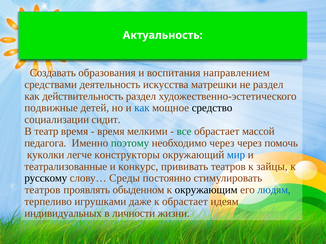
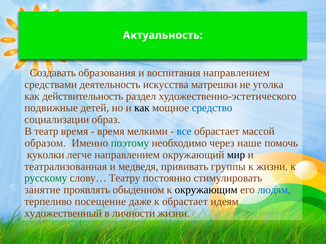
не раздел: раздел -> уголка (268, 85)
как colour: blue -> black (142, 108)
средство colour: black -> blue (212, 108)
сидит: сидит -> образ (106, 120)
все colour: green -> blue (184, 132)
педагога: педагога -> образом (45, 143)
через через: через -> наше (249, 143)
легче конструкторы: конструкторы -> направлением (127, 155)
мир colour: blue -> black (236, 155)
театрализованные: театрализованные -> театрализованная (66, 167)
конкурс: конкурс -> медведя (138, 167)
прививать театров: театров -> группы (228, 167)
к зайцы: зайцы -> жизни (272, 167)
русскому colour: black -> green (46, 178)
Среды: Среды -> Театру (125, 178)
театров: театров -> занятие (43, 190)
игрушками: игрушками -> посещение (100, 202)
индивидуальных: индивидуальных -> художественный (63, 214)
